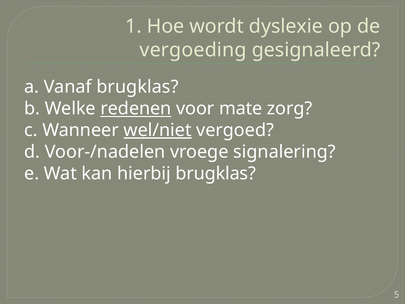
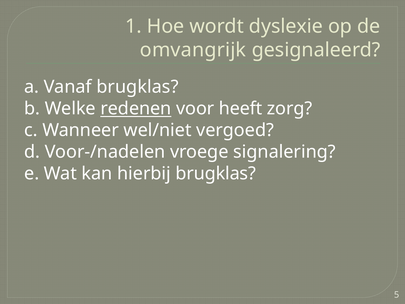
vergoeding: vergoeding -> omvangrijk (193, 50)
mate: mate -> heeft (241, 109)
wel/niet underline: present -> none (158, 130)
